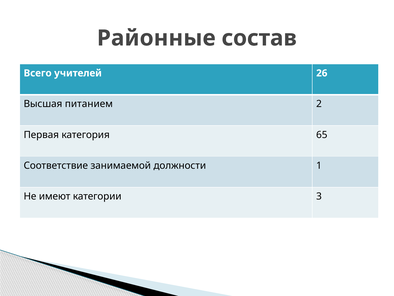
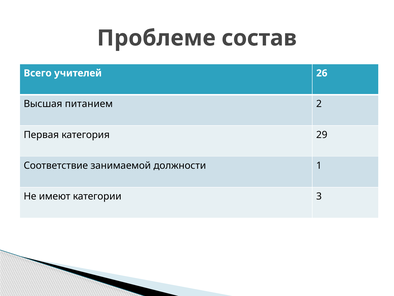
Районные: Районные -> Проблеме (156, 38)
65: 65 -> 29 (322, 135)
